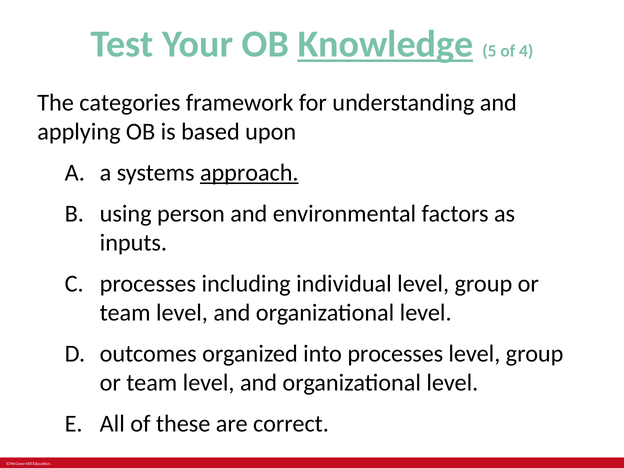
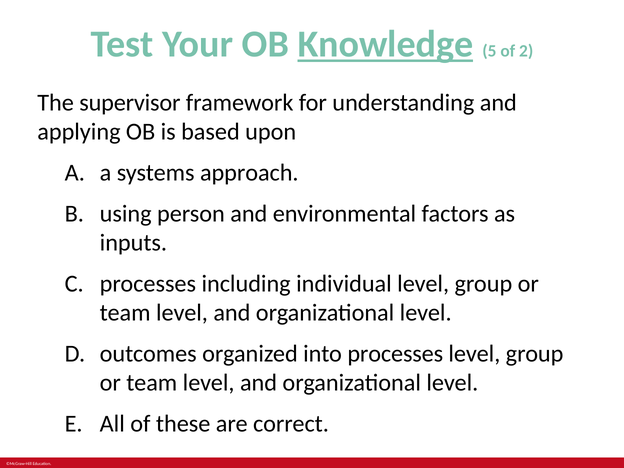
4: 4 -> 2 (526, 51)
categories: categories -> supervisor (130, 103)
approach underline: present -> none (249, 173)
